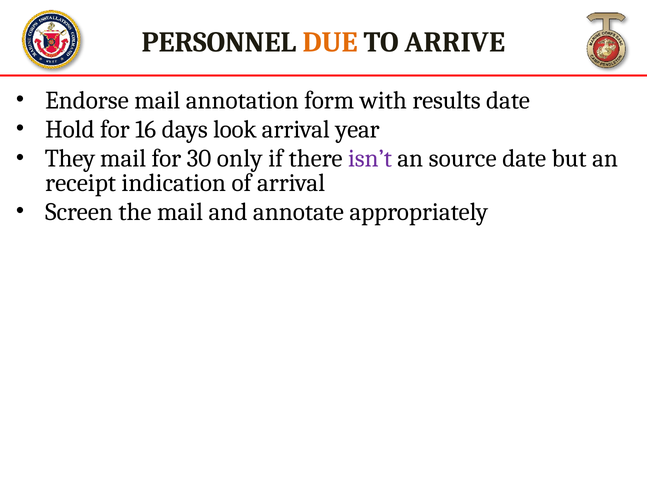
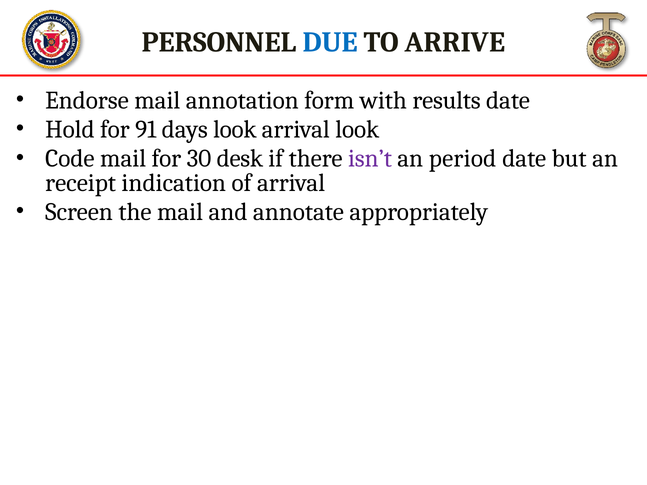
DUE colour: orange -> blue (330, 42)
16: 16 -> 91 (146, 130)
arrival year: year -> look (357, 130)
They: They -> Code (70, 159)
only: only -> desk (240, 159)
source: source -> period (463, 159)
